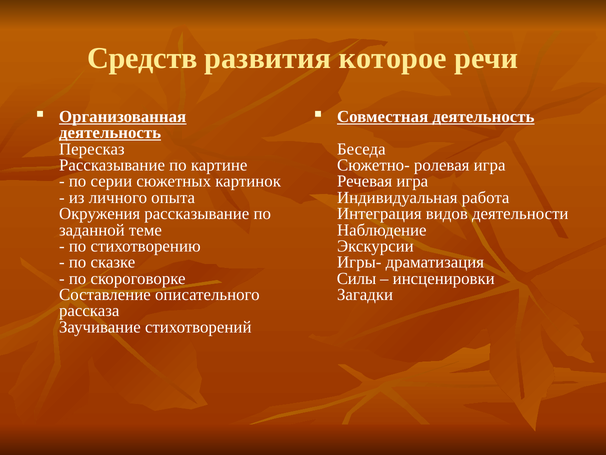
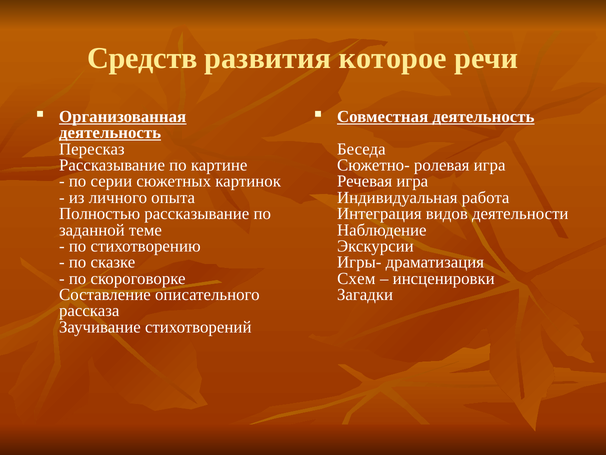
Окружения: Окружения -> Полностью (100, 214)
Силы: Силы -> Схем (356, 278)
